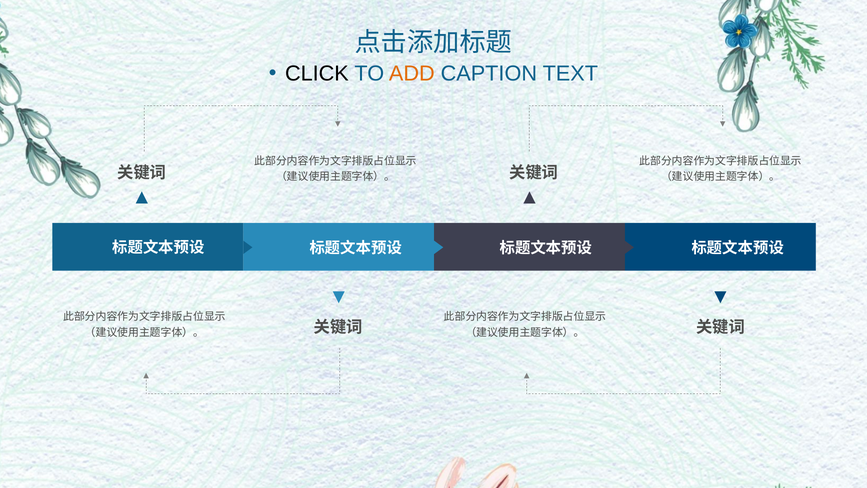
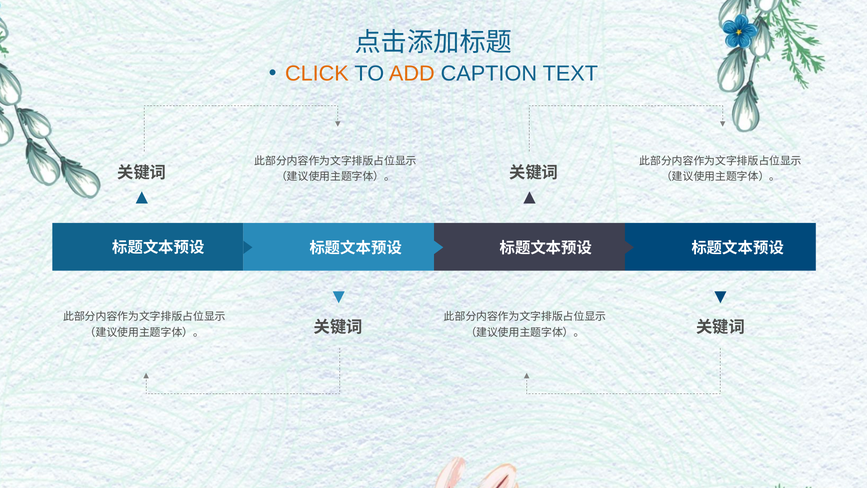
CLICK colour: black -> orange (317, 73)
